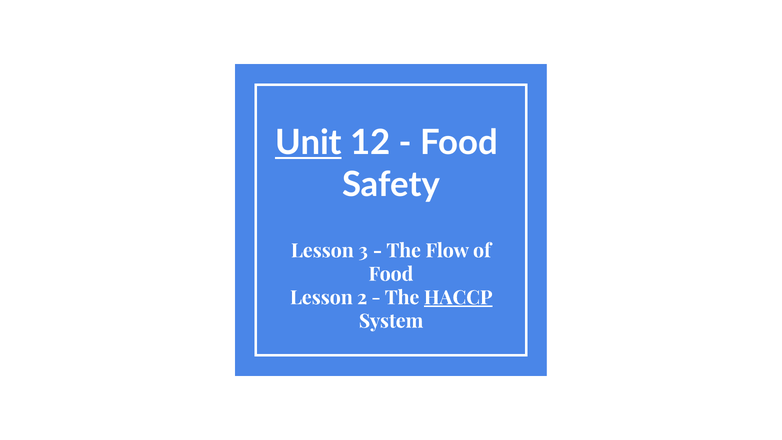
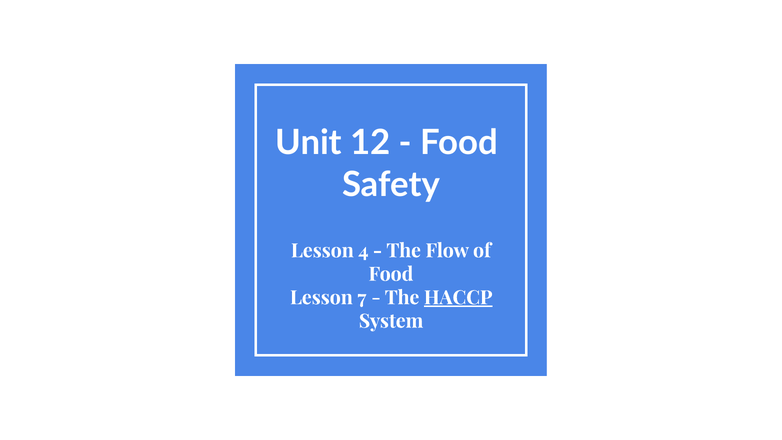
Unit underline: present -> none (309, 143)
3: 3 -> 4 (363, 251)
2: 2 -> 7 (362, 298)
